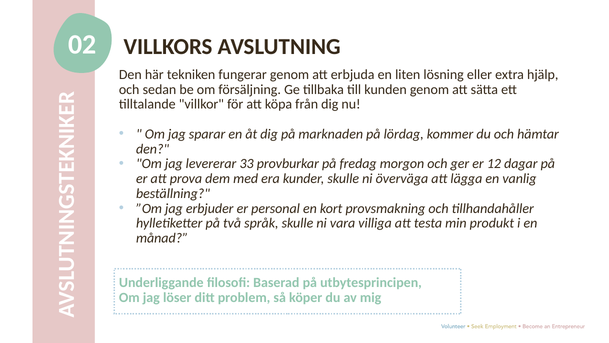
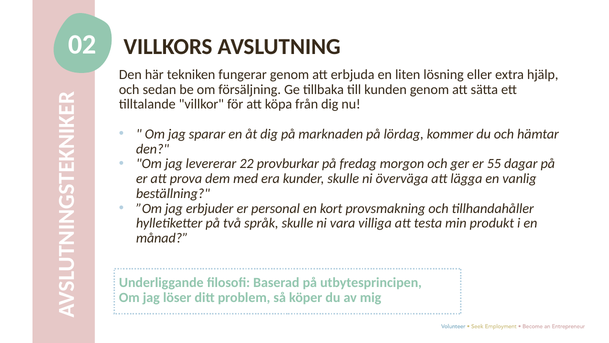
33: 33 -> 22 (247, 164)
12: 12 -> 55 (494, 164)
